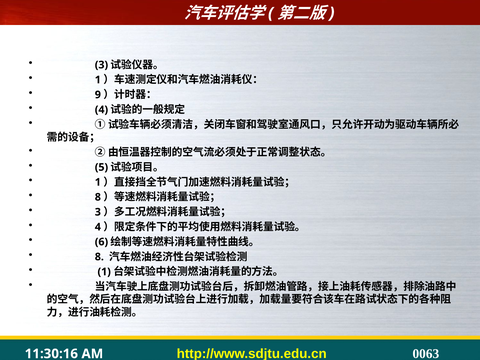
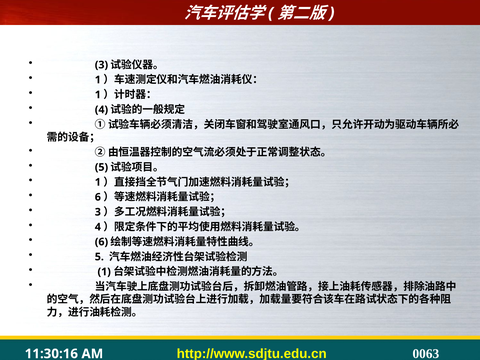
9: 9 -> 1 (98, 95)
8: 8 -> 6 (98, 197)
8: 8 -> 5 (99, 257)
